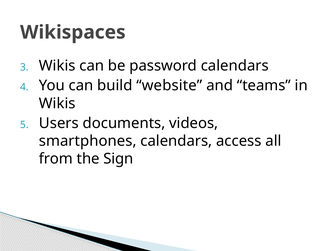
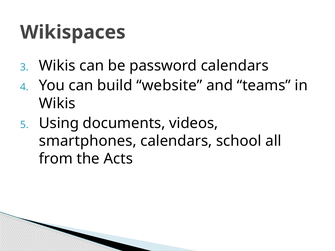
Users: Users -> Using (59, 123)
access: access -> school (239, 141)
Sign: Sign -> Acts (118, 159)
